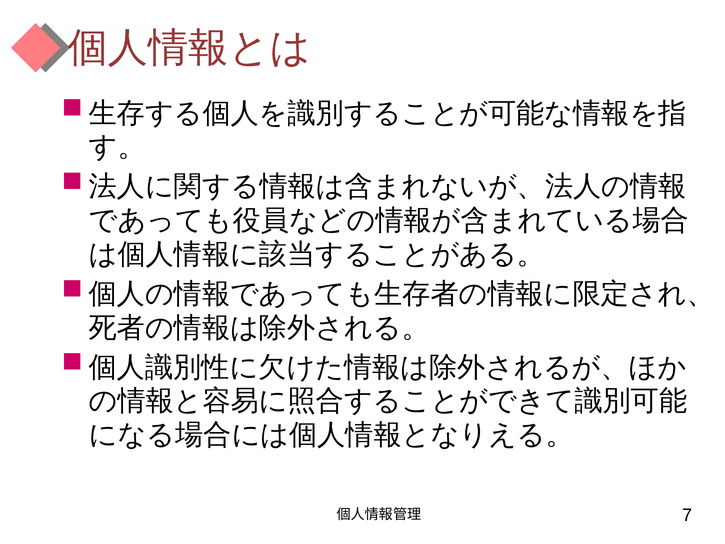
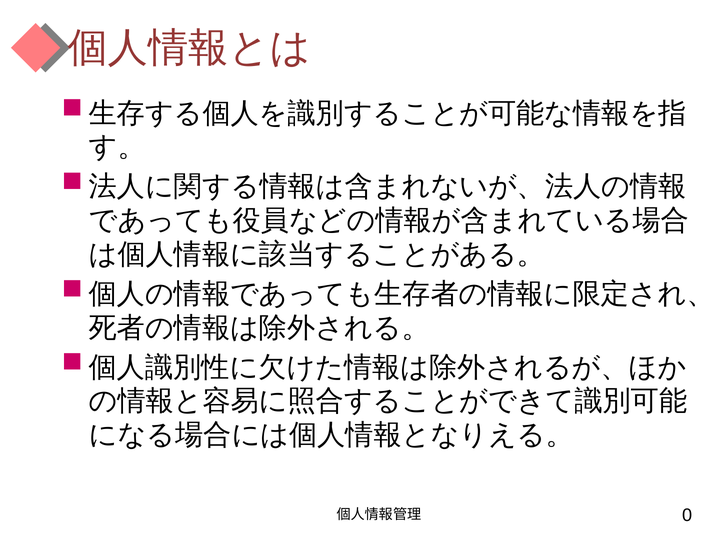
7: 7 -> 0 (687, 515)
